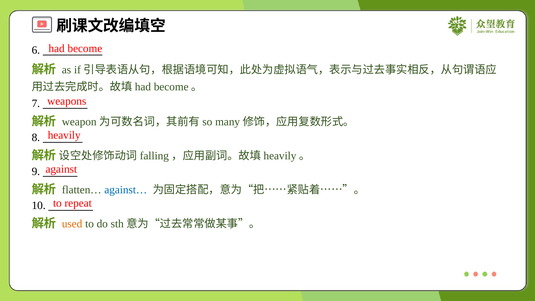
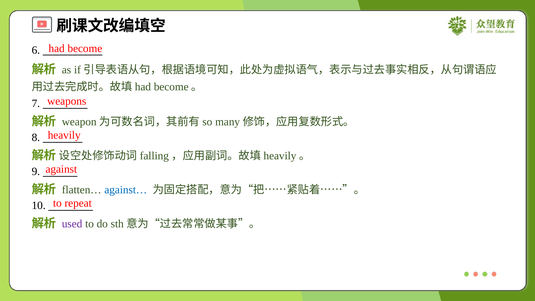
used colour: orange -> purple (72, 224)
